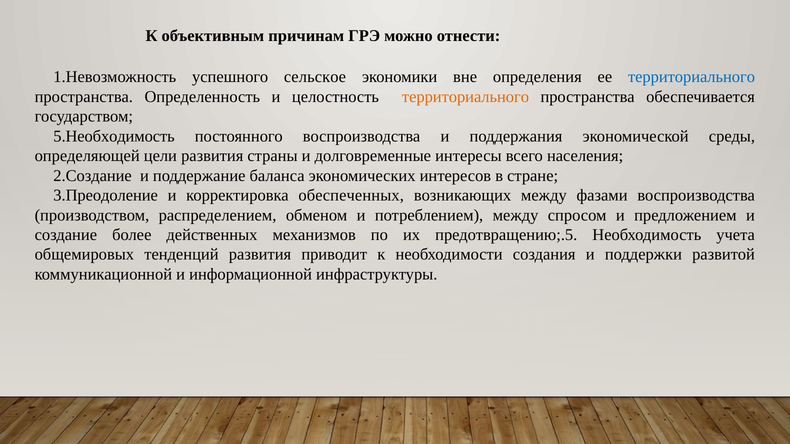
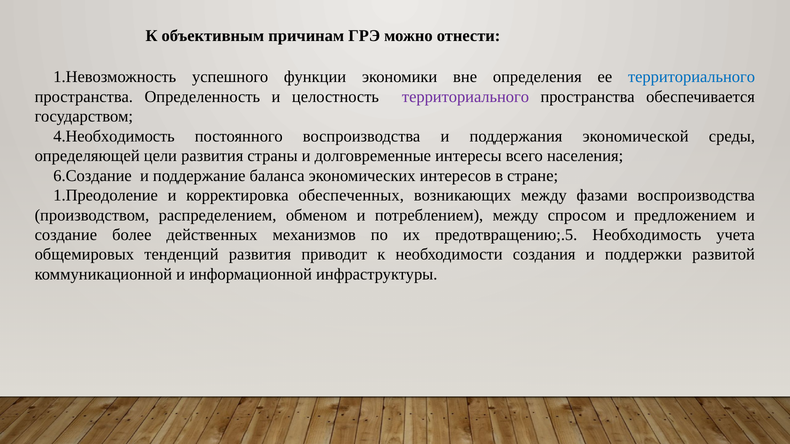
сельское: сельское -> функции (315, 77)
территориального colour: orange -> purple (465, 97)
5.Необходимость: 5.Необходимость -> 4.Необходимость (114, 136)
2.Создание: 2.Создание -> 6.Создание (93, 176)
3.Преодоление: 3.Преодоление -> 1.Преодоление (106, 195)
